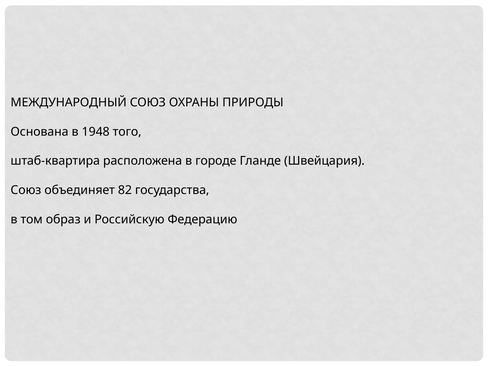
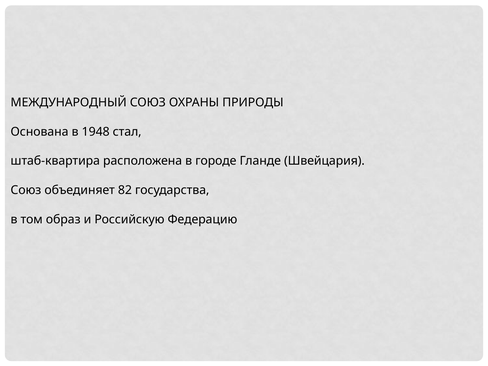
того: того -> стал (127, 132)
